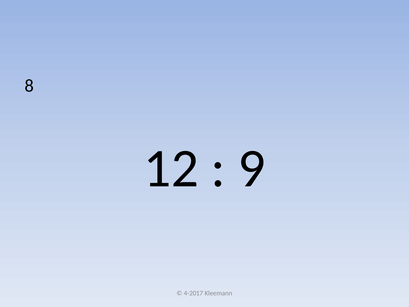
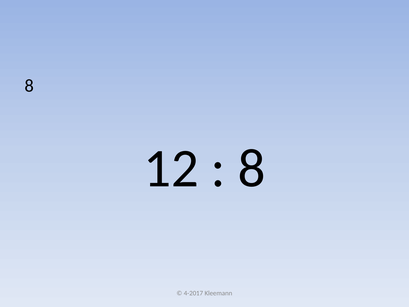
9: 9 -> 8 (252, 168)
